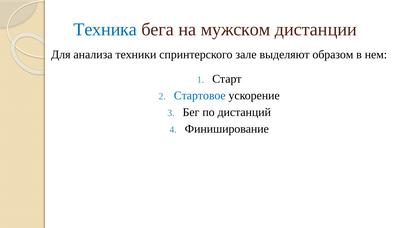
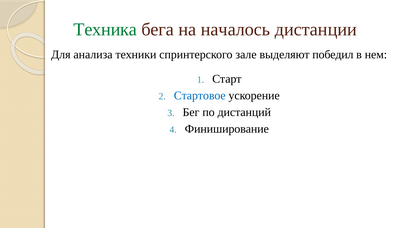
Техника colour: blue -> green (105, 29)
мужском: мужском -> началось (235, 29)
образом: образом -> победил (333, 55)
